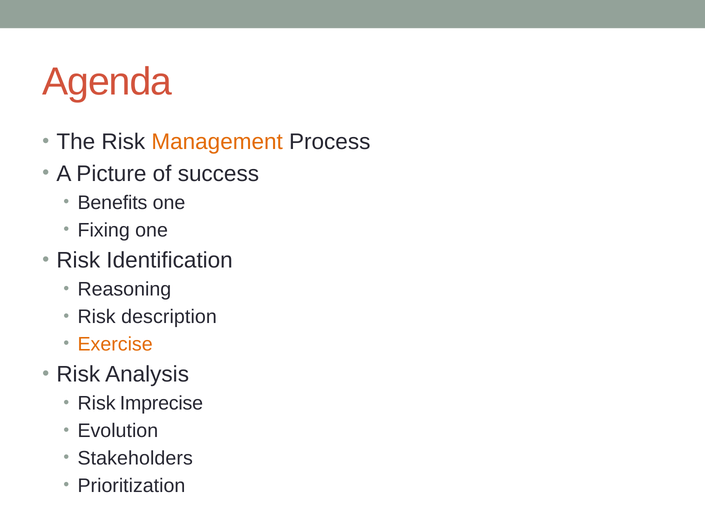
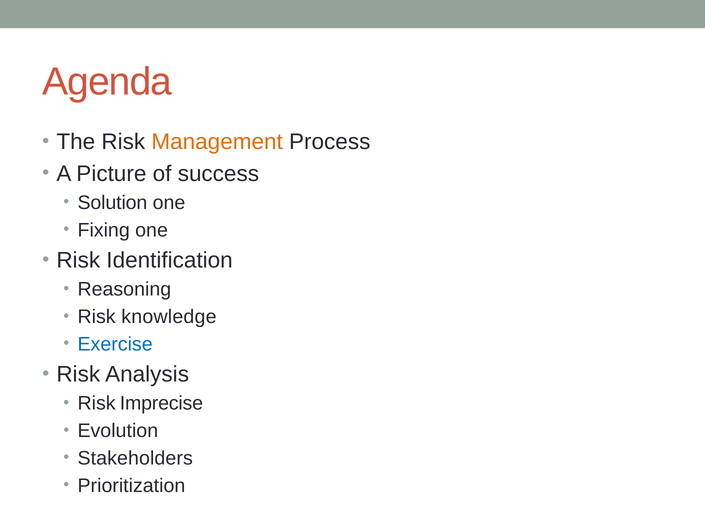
Benefits: Benefits -> Solution (112, 203)
description: description -> knowledge (169, 317)
Exercise colour: orange -> blue (115, 344)
